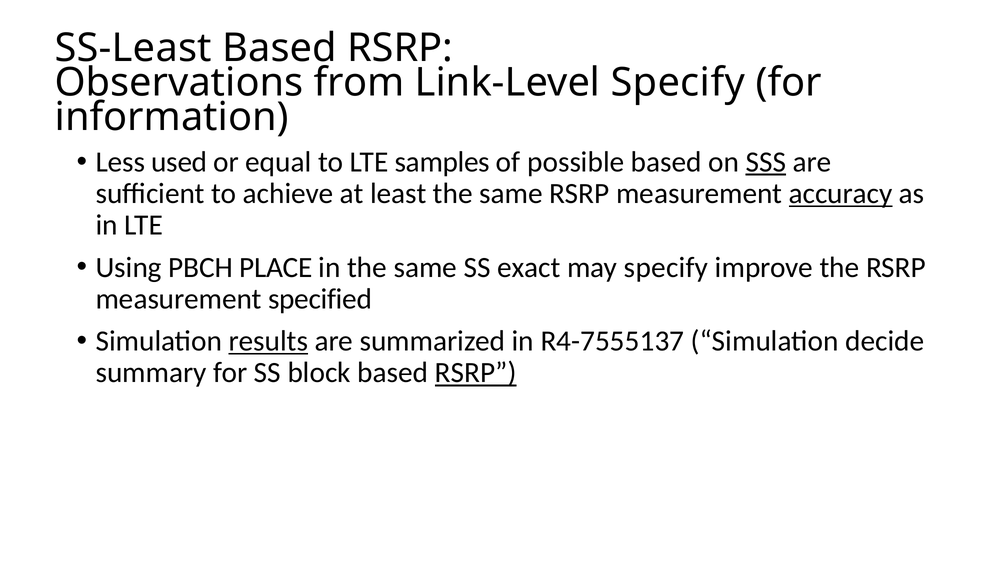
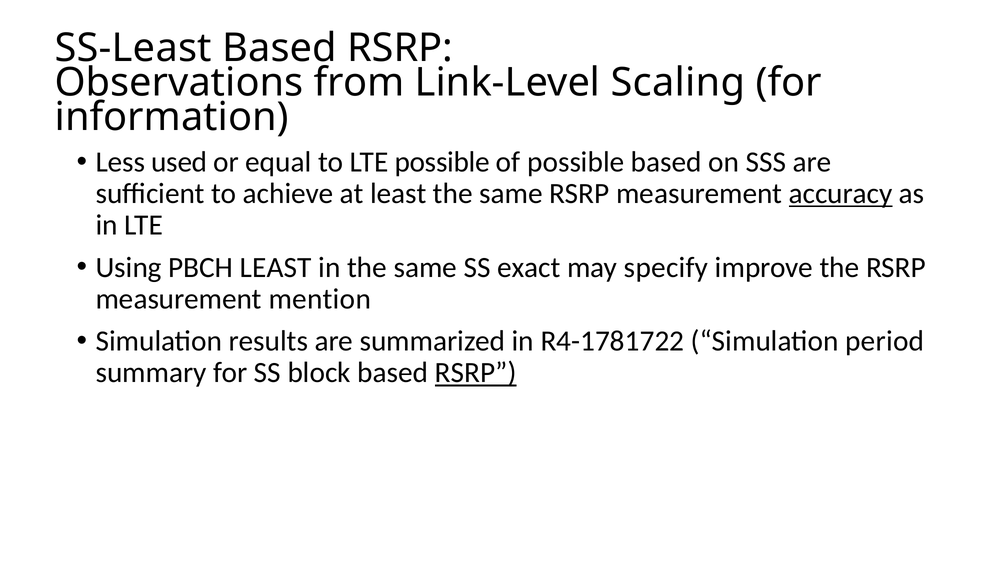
Link-Level Specify: Specify -> Scaling (678, 83)
LTE samples: samples -> possible (442, 162)
SSS underline: present -> none (766, 162)
PBCH PLACE: PLACE -> LEAST (276, 267)
specified: specified -> mention (320, 299)
results underline: present -> none (268, 341)
R4-7555137: R4-7555137 -> R4-1781722 (612, 341)
decide: decide -> period (885, 341)
